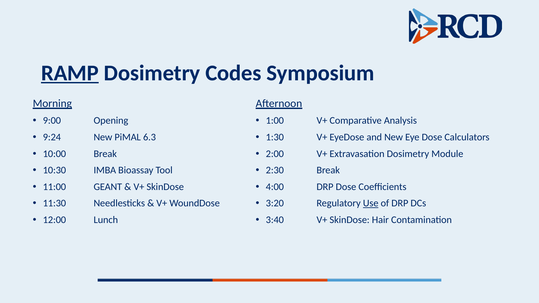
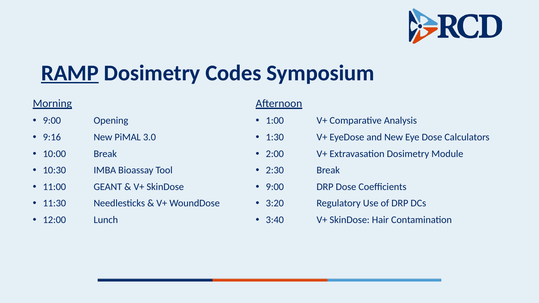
9:24: 9:24 -> 9:16 (52, 137)
6.3: 6.3 -> 3.0 (149, 137)
4:00: 4:00 -> 9:00 (275, 187)
Use underline: present -> none (371, 203)
